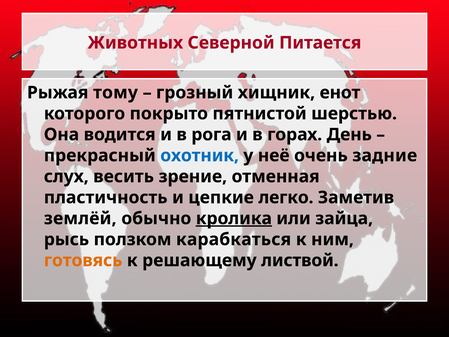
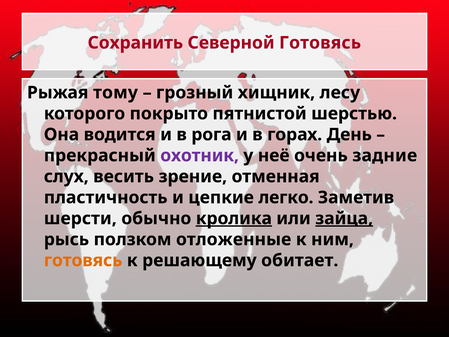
Животных: Животных -> Сохранить (135, 43)
Северной Питается: Питается -> Готовясь (320, 43)
енот: енот -> лесу (340, 93)
охотник colour: blue -> purple (200, 155)
землёй: землёй -> шерсти (80, 218)
зайца underline: none -> present (344, 218)
карабкаться: карабкаться -> отложенные (234, 239)
листвой: листвой -> обитает (300, 260)
